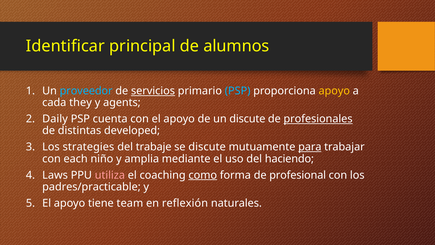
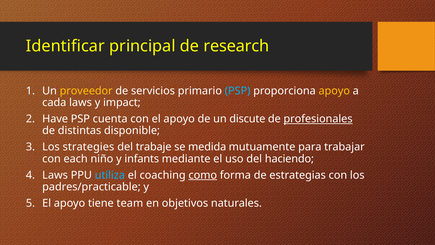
alumnos: alumnos -> research (236, 46)
proveedor colour: light blue -> yellow (86, 91)
servicios underline: present -> none (153, 91)
cada they: they -> laws (81, 103)
agents: agents -> impact (122, 103)
Daily: Daily -> Have (55, 119)
developed: developed -> disponible (132, 131)
se discute: discute -> medida (207, 147)
para underline: present -> none (310, 147)
amplia: amplia -> infants (142, 159)
utiliza colour: pink -> light blue (110, 175)
profesional: profesional -> estrategias (298, 175)
reflexión: reflexión -> objetivos (185, 203)
